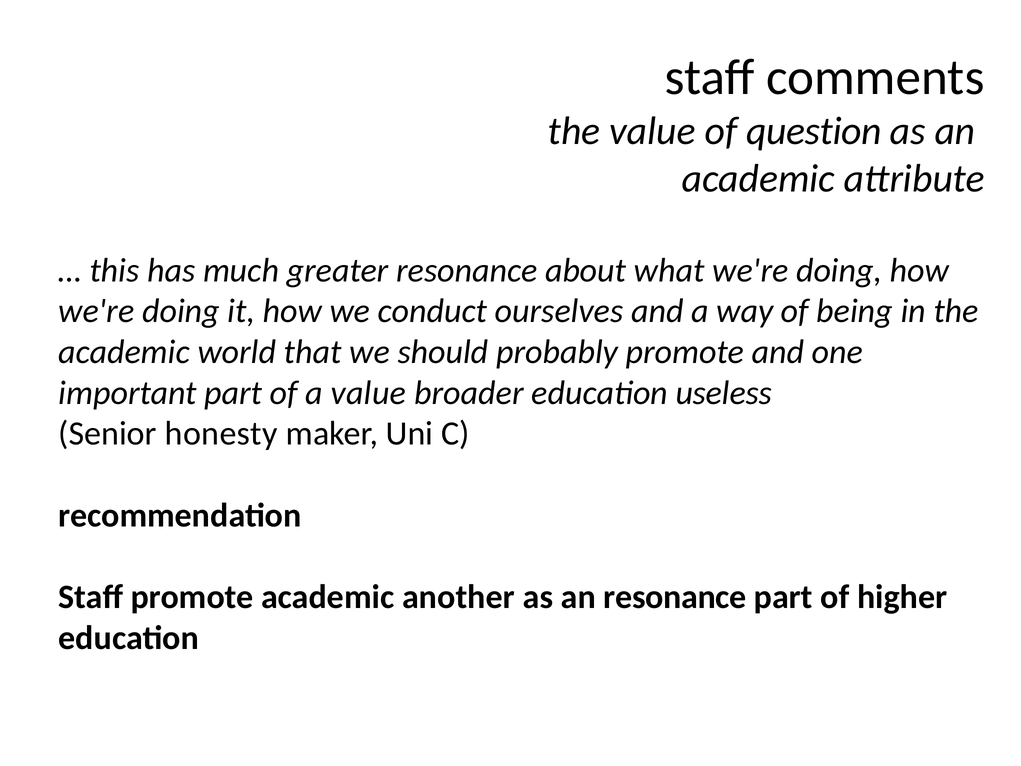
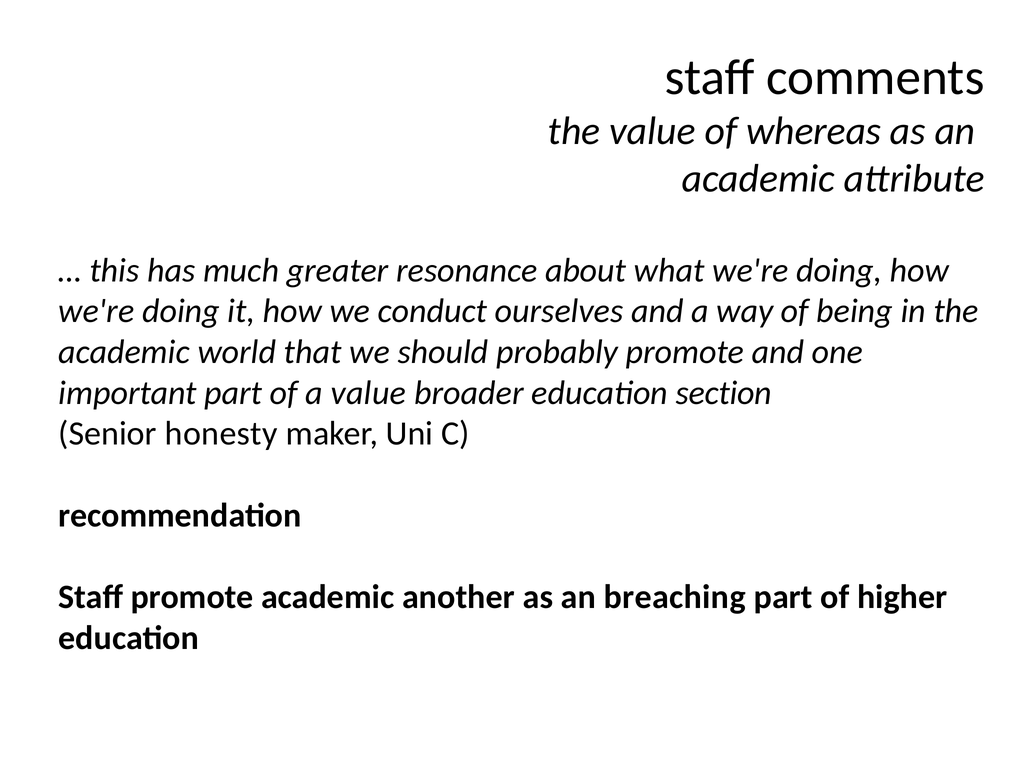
question: question -> whereas (814, 131)
useless: useless -> section (724, 393)
an resonance: resonance -> breaching (675, 597)
